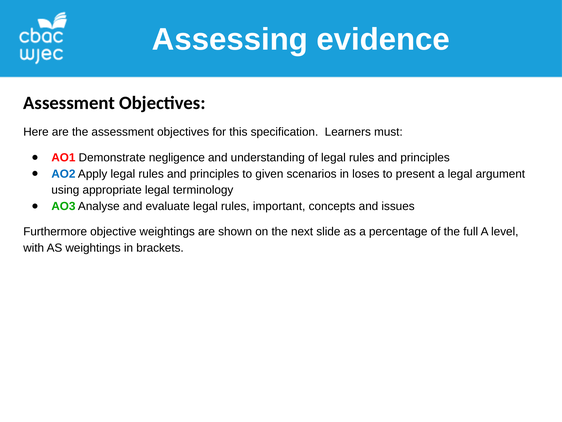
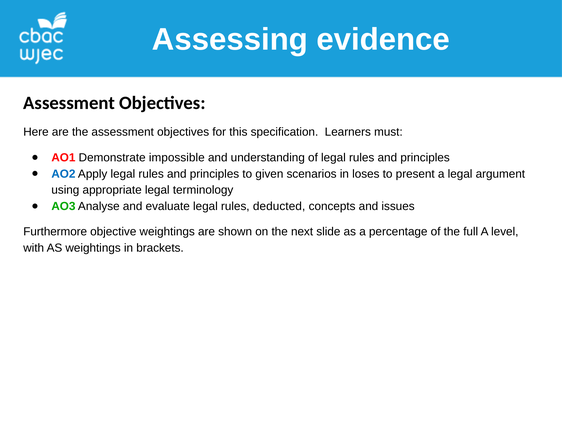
negligence: negligence -> impossible (177, 157)
important: important -> deducted (279, 206)
